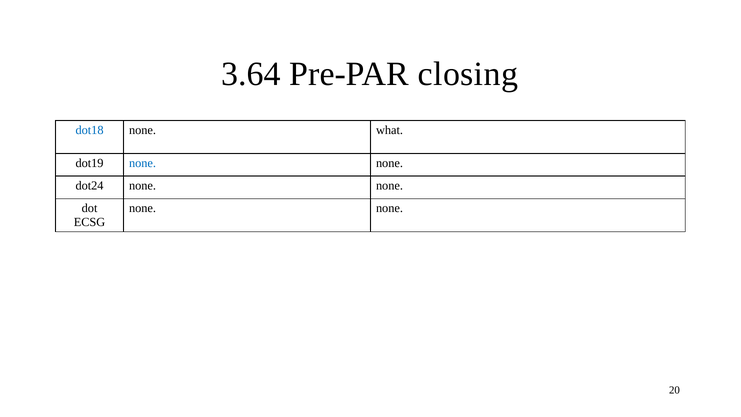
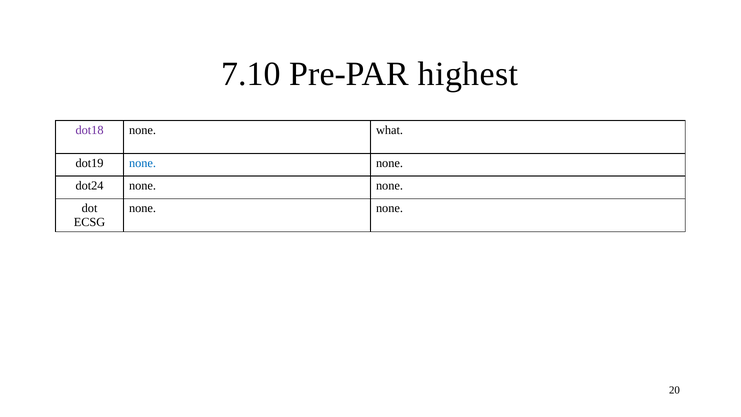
3.64: 3.64 -> 7.10 (251, 74)
closing: closing -> highest (468, 74)
dot18 colour: blue -> purple (90, 130)
